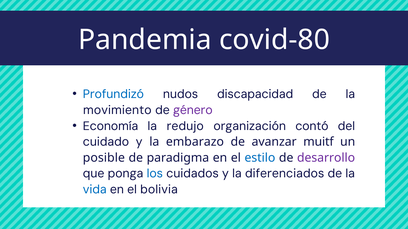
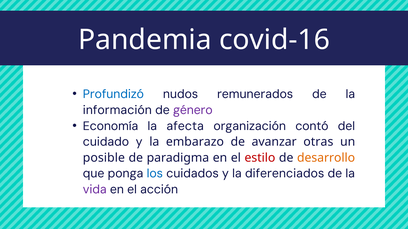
covid-80: covid-80 -> covid-16 (274, 40)
discapacidad: discapacidad -> remunerados (255, 94)
movimiento: movimiento -> información (117, 110)
redujo: redujo -> afecta (185, 126)
muitf: muitf -> otras (318, 142)
estilo colour: blue -> red (260, 158)
desarrollo colour: purple -> orange (326, 158)
vida colour: blue -> purple (95, 190)
bolivia: bolivia -> acción (159, 190)
